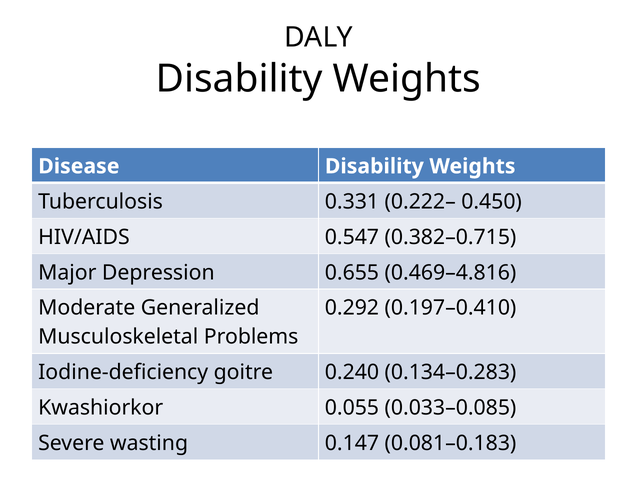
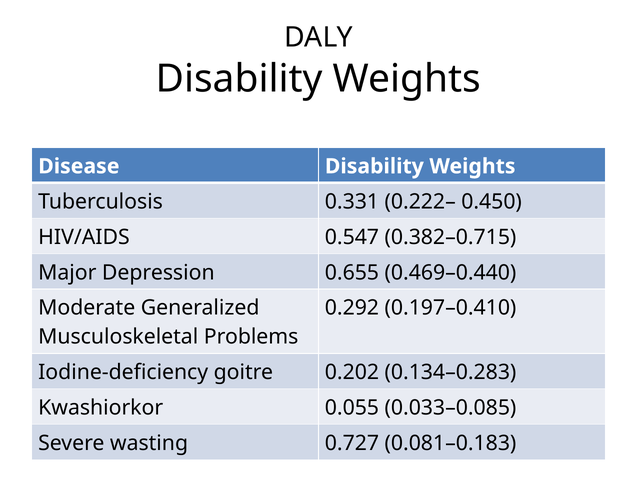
0.469–4.816: 0.469–4.816 -> 0.469–0.440 (450, 272)
0.240: 0.240 -> 0.202 (352, 372)
0.147: 0.147 -> 0.727 (352, 443)
